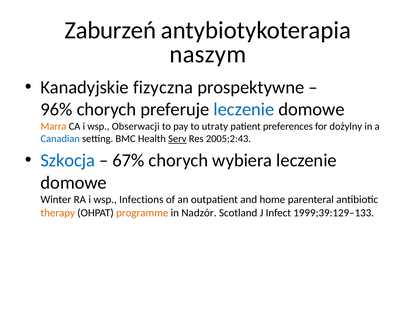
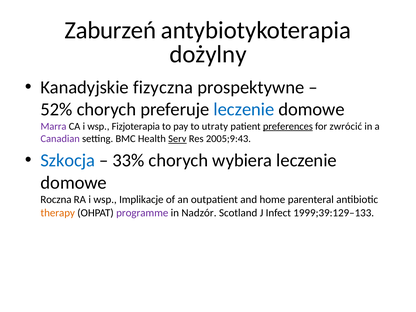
naszym: naszym -> dożylny (208, 54)
96%: 96% -> 52% (57, 109)
Marra colour: orange -> purple (54, 126)
Obserwacji: Obserwacji -> Fizjoterapia (136, 126)
preferences underline: none -> present (288, 126)
dożylny: dożylny -> zwrócić (346, 126)
Canadian colour: blue -> purple (60, 139)
2005;2:43: 2005;2:43 -> 2005;9:43 (228, 139)
67%: 67% -> 33% (128, 160)
Winter: Winter -> Roczna (56, 200)
Infections: Infections -> Implikacje (141, 200)
programme colour: orange -> purple (142, 213)
